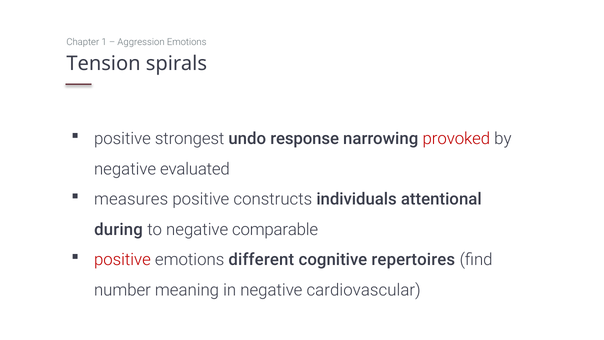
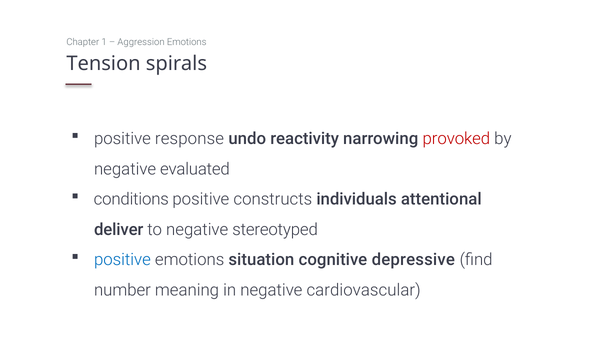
strongest: strongest -> response (190, 139)
response: response -> reactivity (305, 139)
measures: measures -> conditions (131, 199)
during: during -> deliver (119, 229)
comparable: comparable -> stereotyped (275, 229)
positive colour: red -> blue (122, 260)
different: different -> situation (261, 260)
repertoires: repertoires -> depressive (413, 260)
